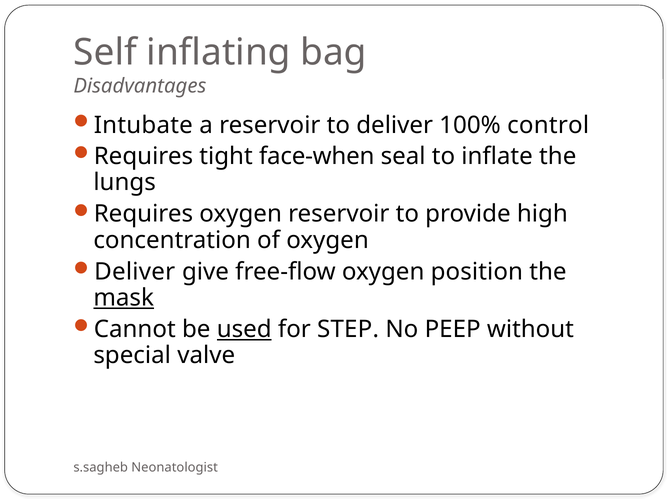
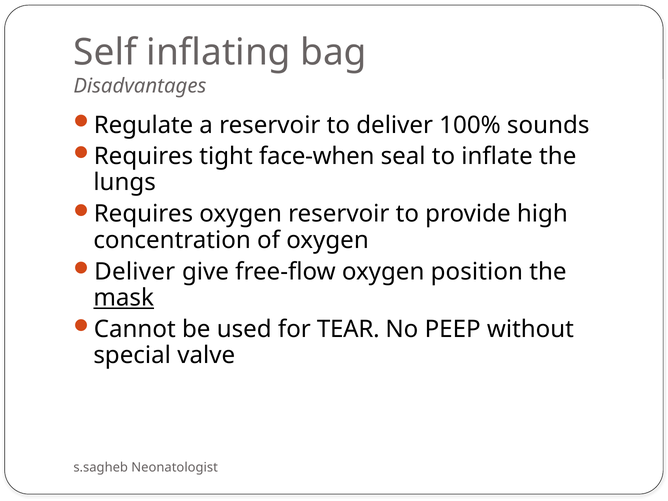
Intubate: Intubate -> Regulate (144, 125)
control: control -> sounds (548, 125)
used underline: present -> none (244, 329)
STEP: STEP -> TEAR (348, 329)
